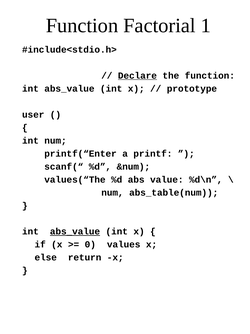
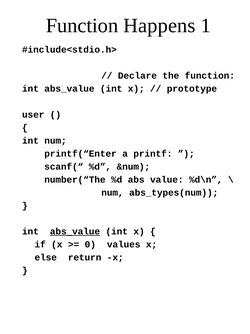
Factorial: Factorial -> Happens (159, 25)
Declare underline: present -> none (137, 75)
values(“The: values(“The -> number(“The (75, 179)
abs_table(num: abs_table(num -> abs_types(num (174, 192)
